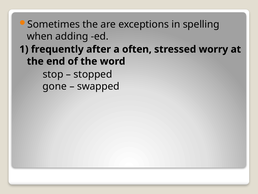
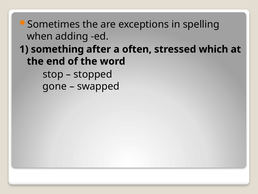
frequently: frequently -> something (57, 49)
worry: worry -> which (213, 49)
